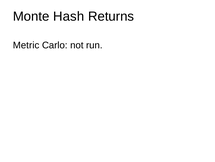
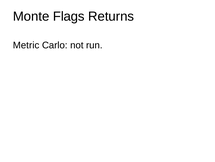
Hash: Hash -> Flags (69, 16)
